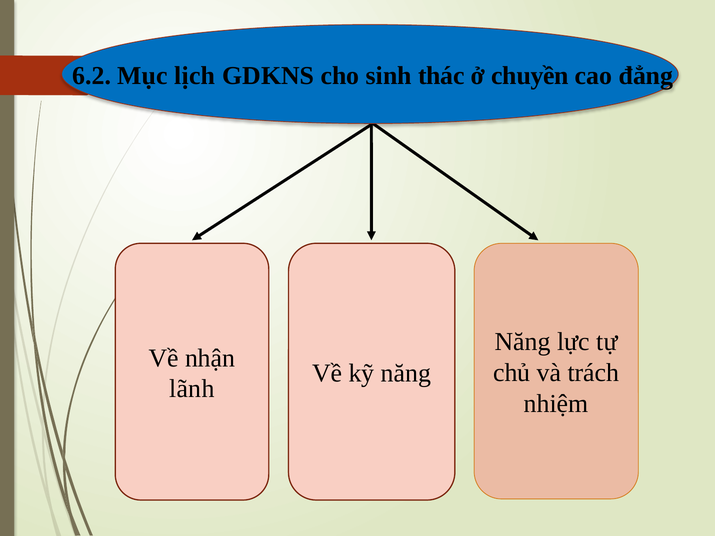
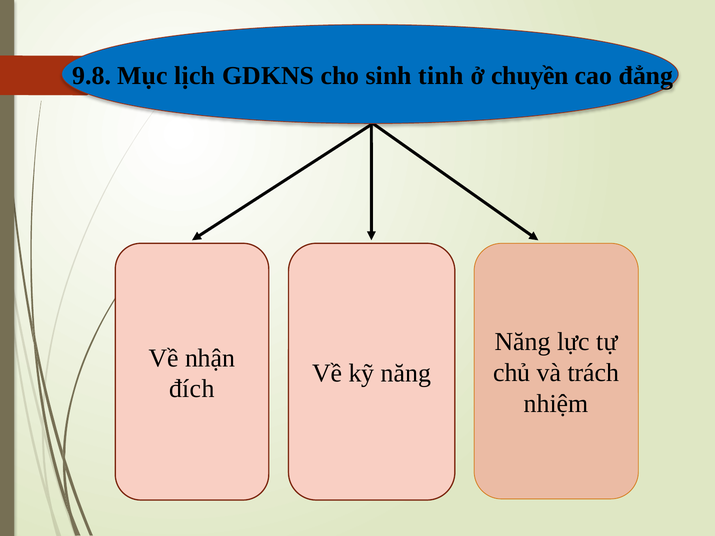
6.2: 6.2 -> 9.8 (92, 76)
thác: thác -> tinh (441, 76)
lãnh: lãnh -> đích (192, 389)
